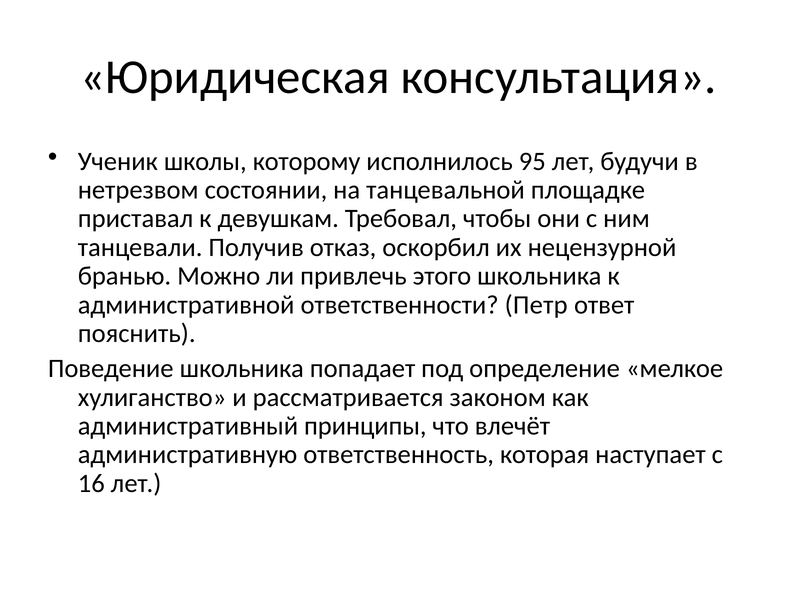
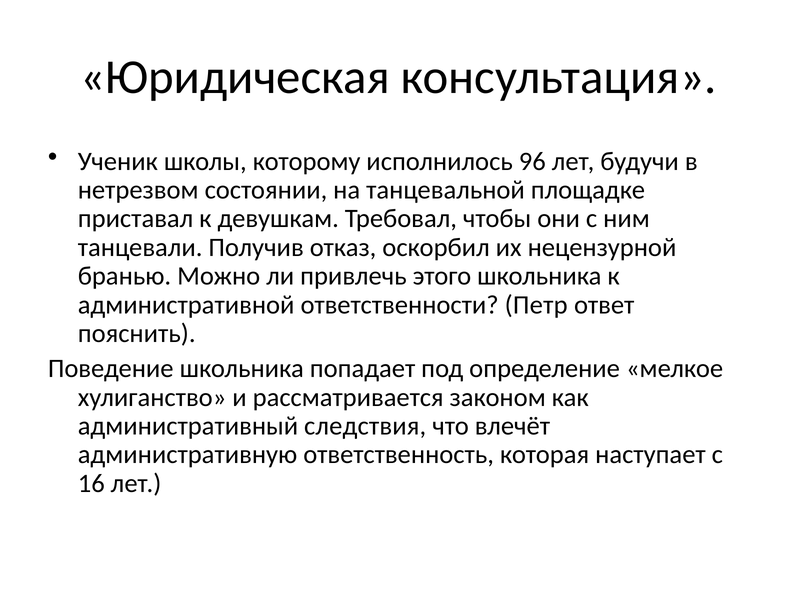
95: 95 -> 96 (532, 161)
принципы: принципы -> следствия (365, 426)
